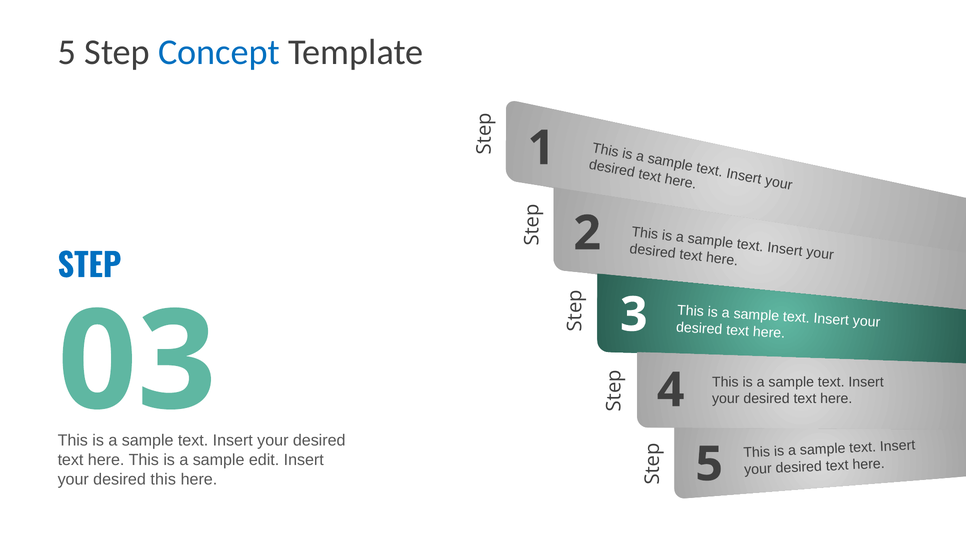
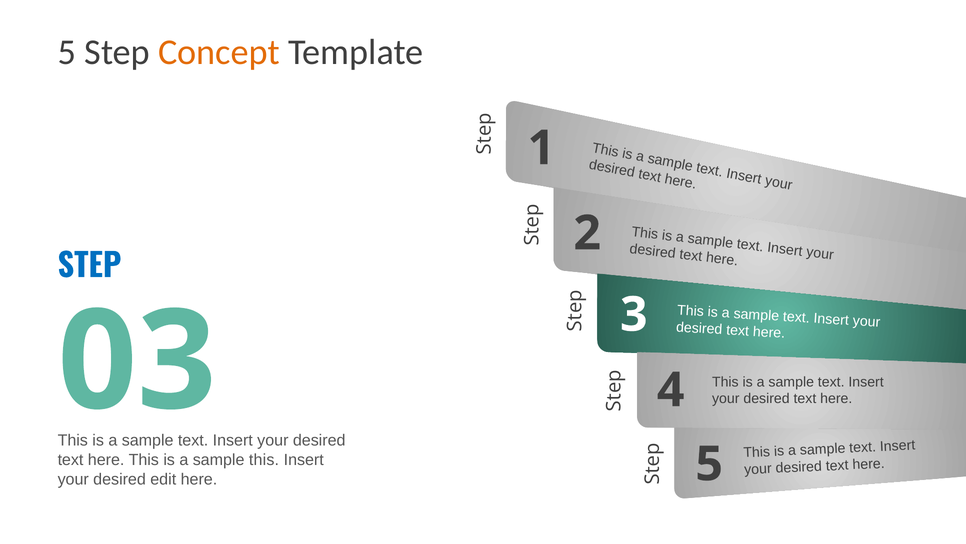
Concept colour: blue -> orange (219, 52)
sample edit: edit -> this (264, 460)
desired this: this -> edit (163, 479)
